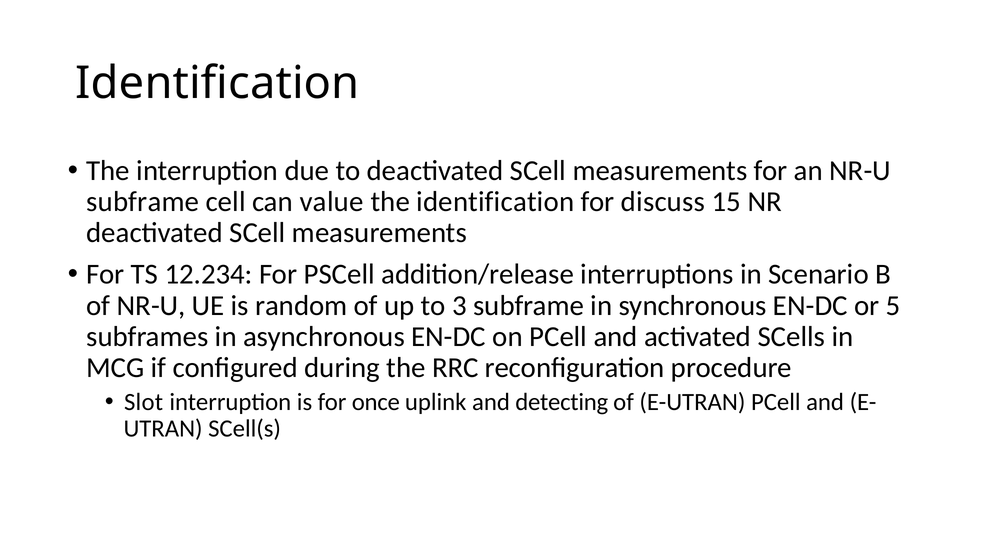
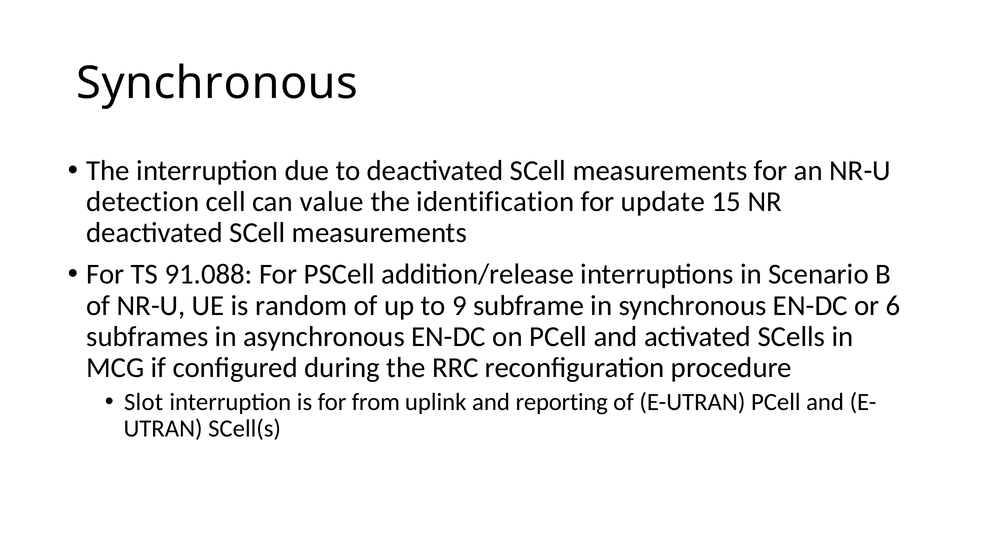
Identification: Identification -> Synchronous (217, 83)
subframe: subframe -> detection (143, 202)
discuss: discuss -> update (663, 202)
12.234: 12.234 -> 91.088 (209, 274)
3: 3 -> 9 (459, 305)
5: 5 -> 6 (893, 305)
once: once -> from (376, 402)
detecting: detecting -> reporting (562, 402)
